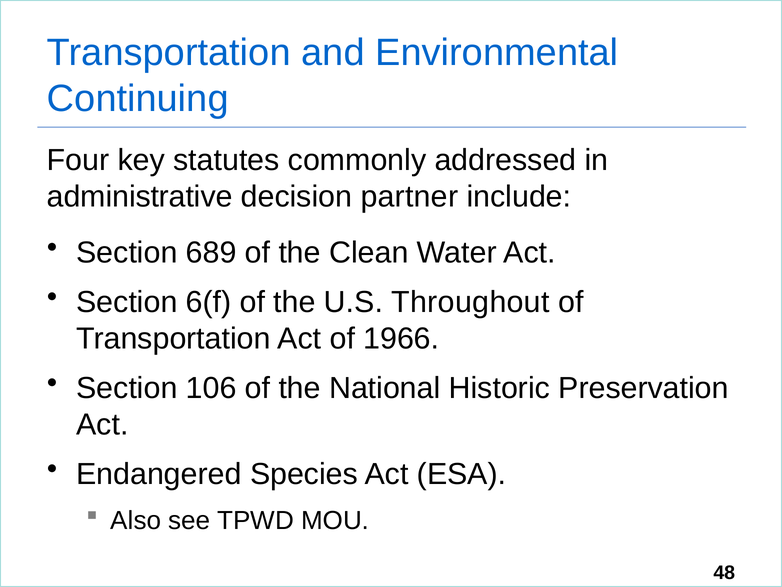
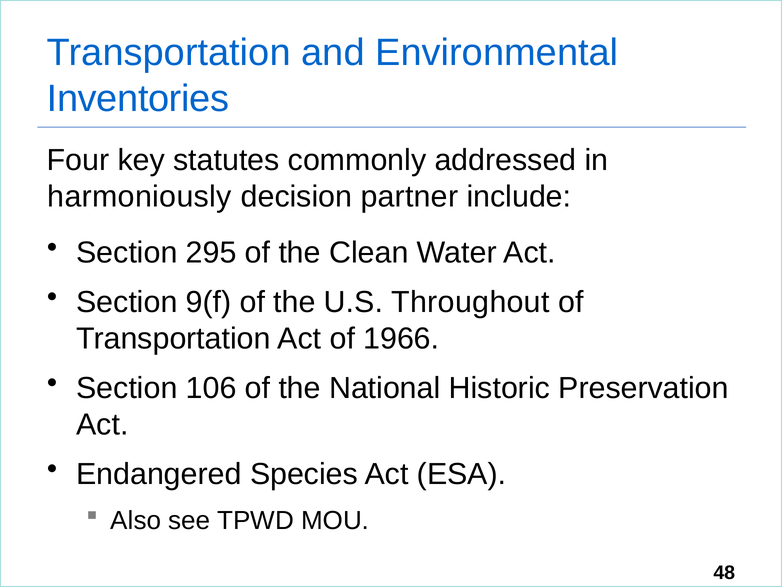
Continuing: Continuing -> Inventories (138, 98)
administrative: administrative -> harmoniously (140, 196)
689: 689 -> 295 (211, 252)
6(f: 6(f -> 9(f (209, 302)
